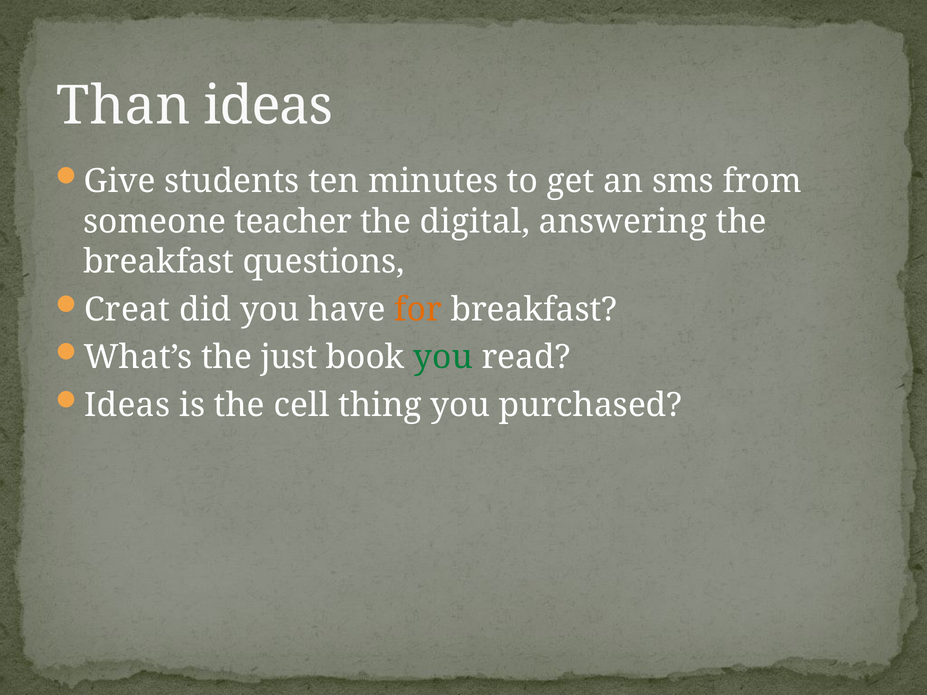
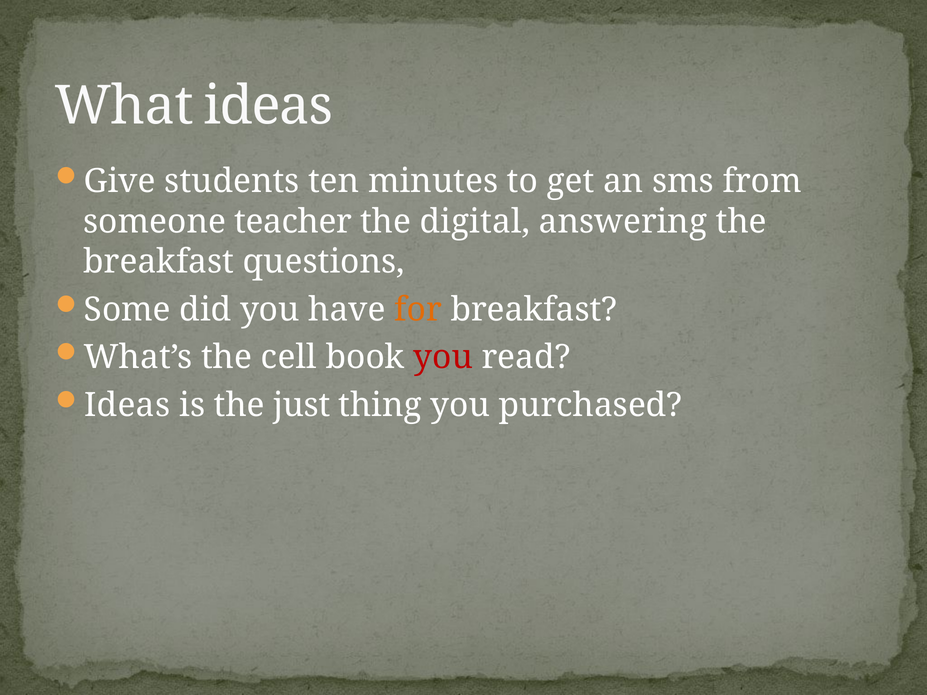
Than: Than -> What (124, 106)
Creat: Creat -> Some (127, 310)
just: just -> cell (289, 358)
you colour: green -> red (443, 358)
cell: cell -> just (302, 405)
